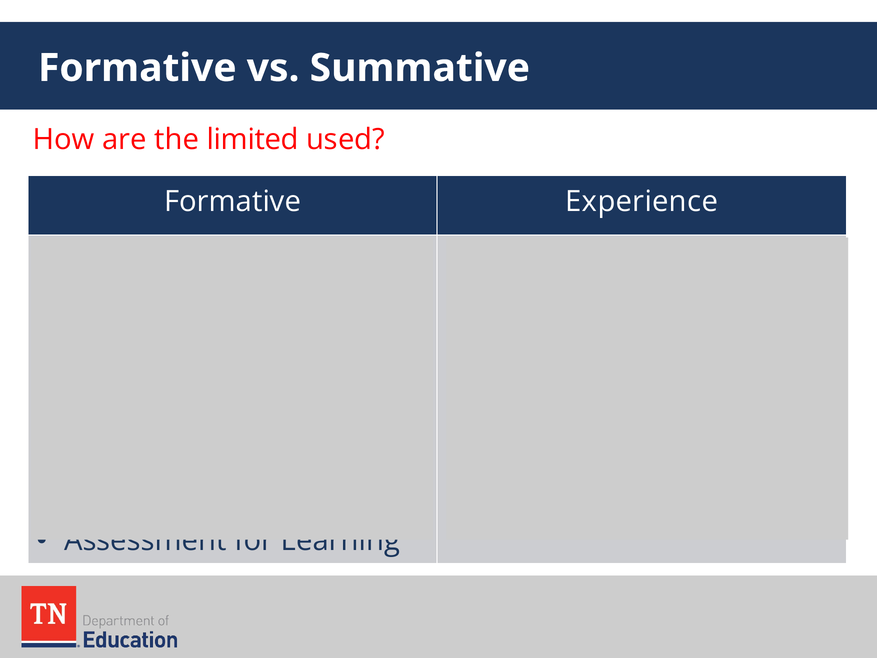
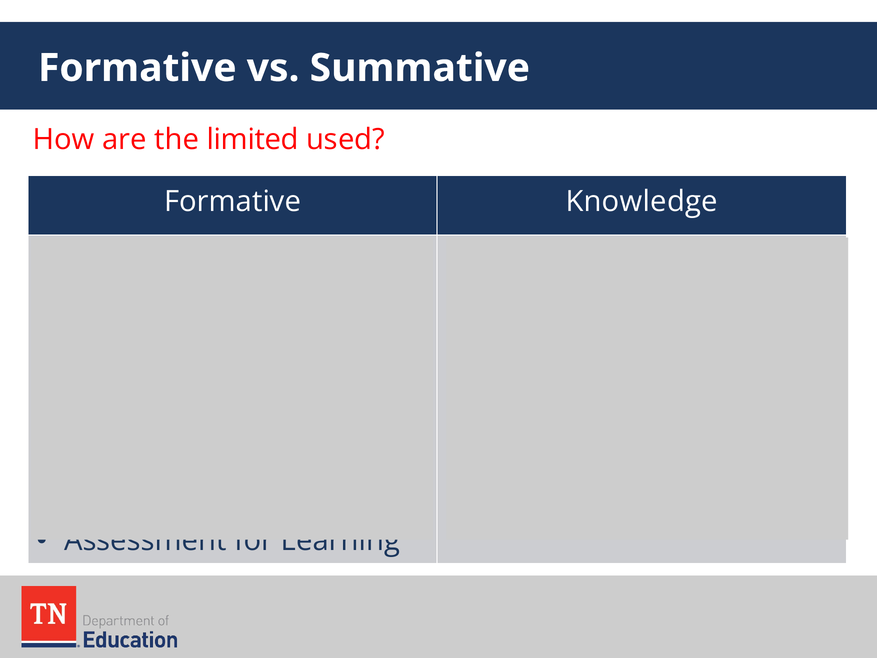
Experience: Experience -> Knowledge (642, 201)
